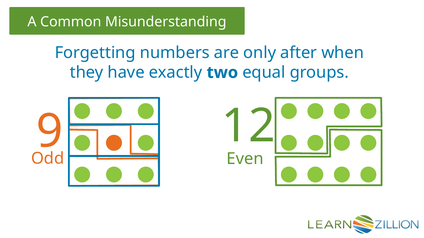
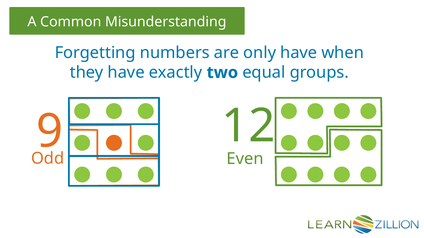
only after: after -> have (299, 53)
